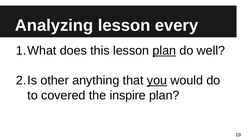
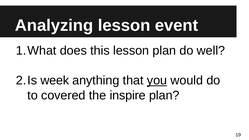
every: every -> event (177, 25)
plan underline: present -> none (164, 51)
other: other -> week (55, 80)
